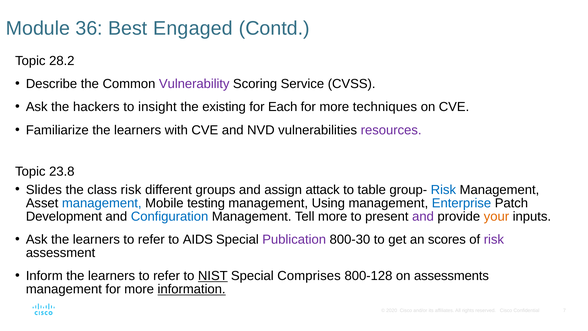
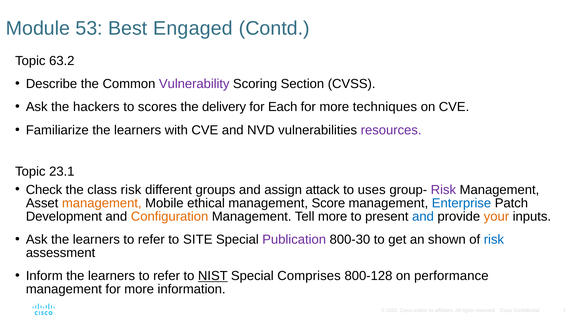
36: 36 -> 53 (89, 28)
28.2: 28.2 -> 63.2 (62, 61)
Service: Service -> Section (302, 84)
insight: insight -> scores (157, 107)
existing: existing -> delivery (224, 107)
23.8: 23.8 -> 23.1 (62, 171)
Slides: Slides -> Check (44, 190)
table: table -> uses (372, 190)
Risk colour: blue -> purple (443, 190)
management colour: blue -> orange (102, 203)
testing: testing -> ethical (206, 203)
Using: Using -> Score (328, 203)
Configuration colour: blue -> orange (170, 216)
and colour: purple -> blue (423, 216)
AIDS: AIDS -> SITE (198, 239)
scores: scores -> shown (447, 239)
risk colour: purple -> blue (494, 239)
assessments: assessments -> performance (451, 276)
information underline: present -> none (192, 289)
